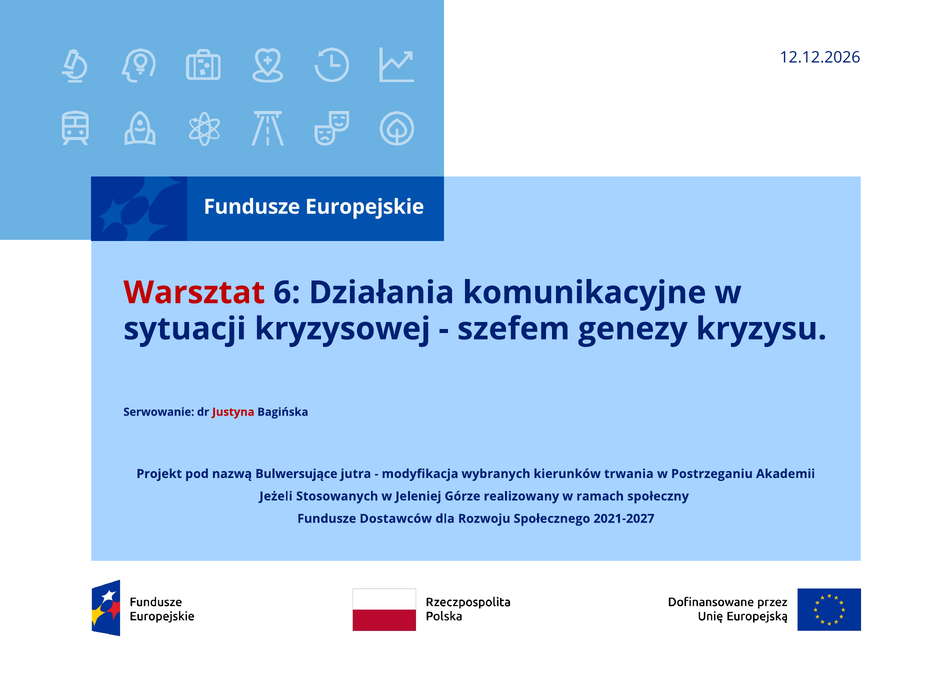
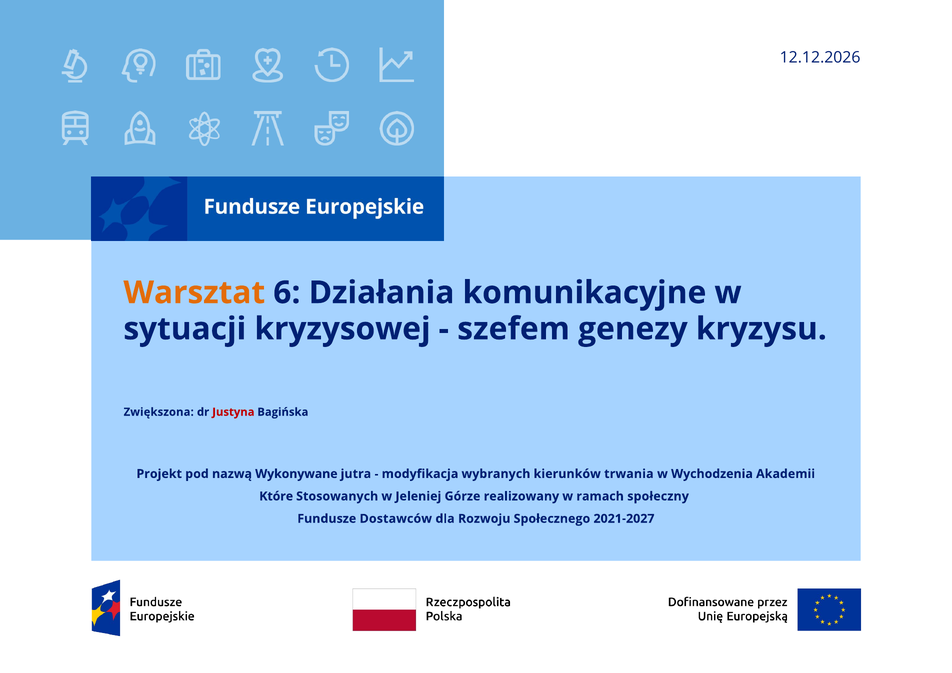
Warsztat colour: red -> orange (194, 293)
Serwowanie: Serwowanie -> Zwiększona (159, 412)
Bulwersujące: Bulwersujące -> Wykonywane (296, 474)
Postrzeganiu: Postrzeganiu -> Wychodzenia (712, 474)
Jeżeli: Jeżeli -> Które (276, 496)
